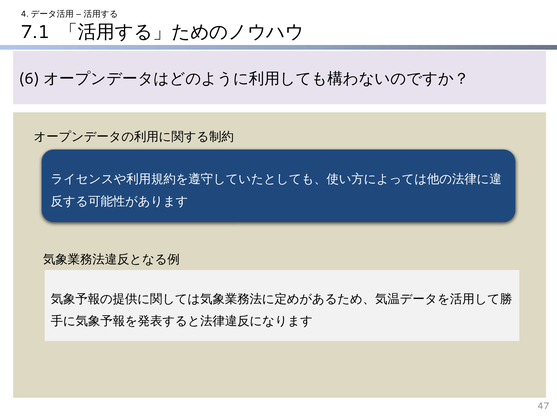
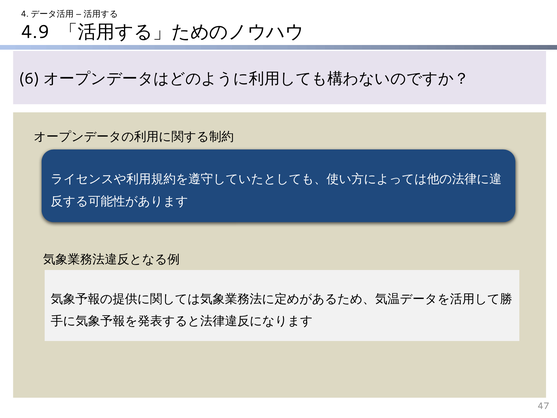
7.1: 7.1 -> 4.9 (35, 32)
